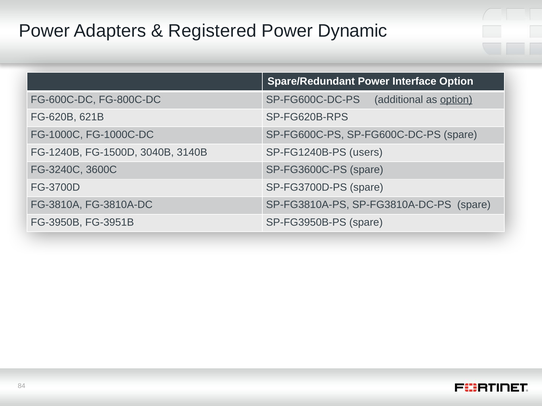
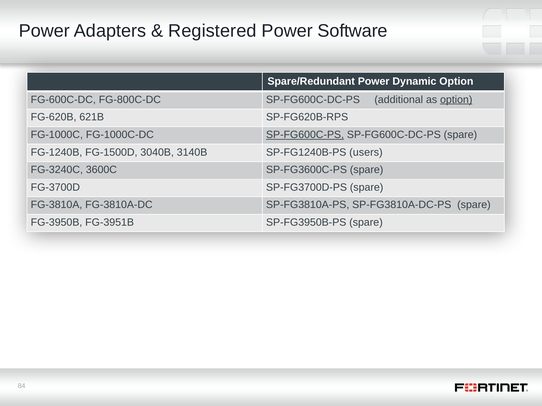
Dynamic: Dynamic -> Software (353, 31)
Interface: Interface -> Dynamic (414, 81)
SP-FG600C-PS underline: none -> present (305, 135)
